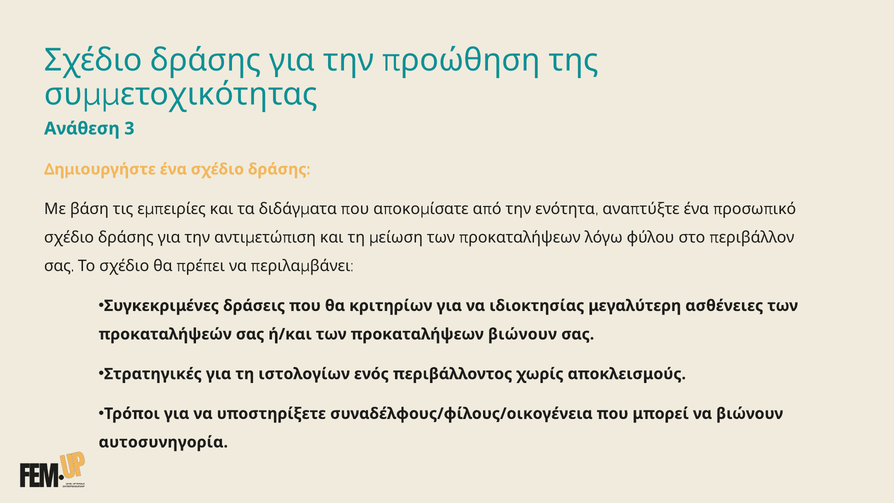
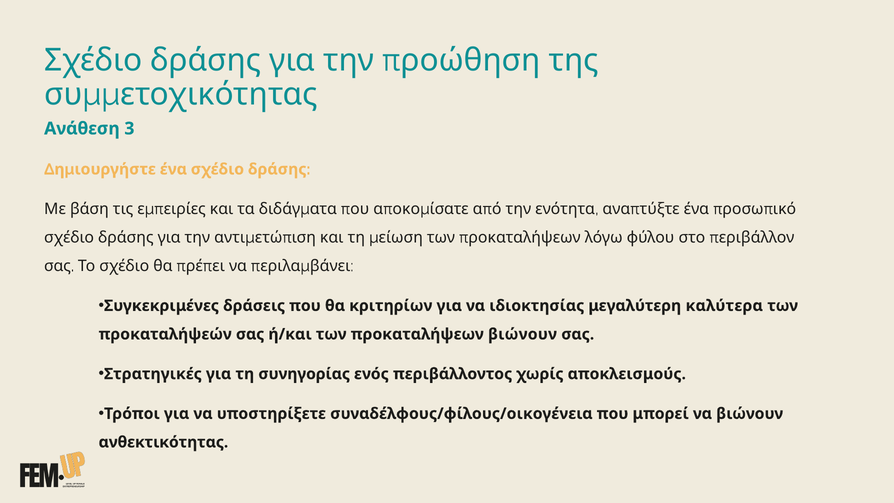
ασθένειες: ασθένειες -> καλύτερα (724, 306)
ιστολογίων: ιστολογίων -> συνηγορίας (304, 374)
αυτοσυνηγορία: αυτοσυνηγορία -> ανθεκτικότητας (163, 442)
